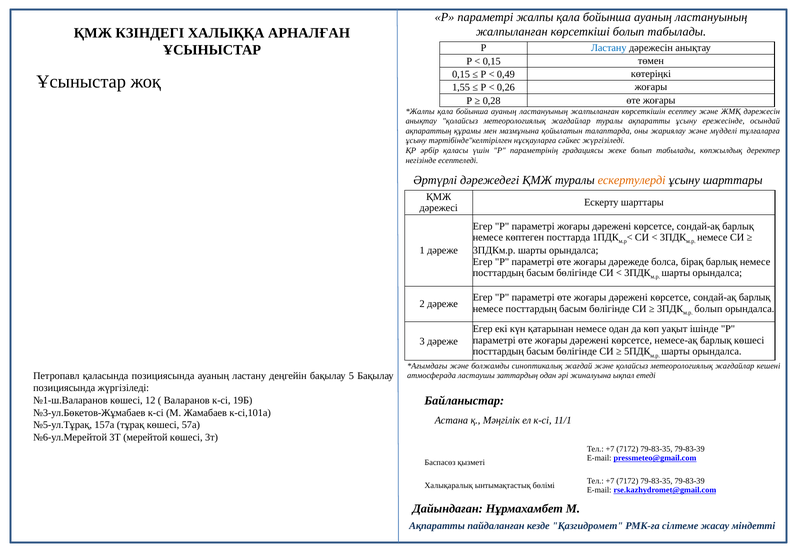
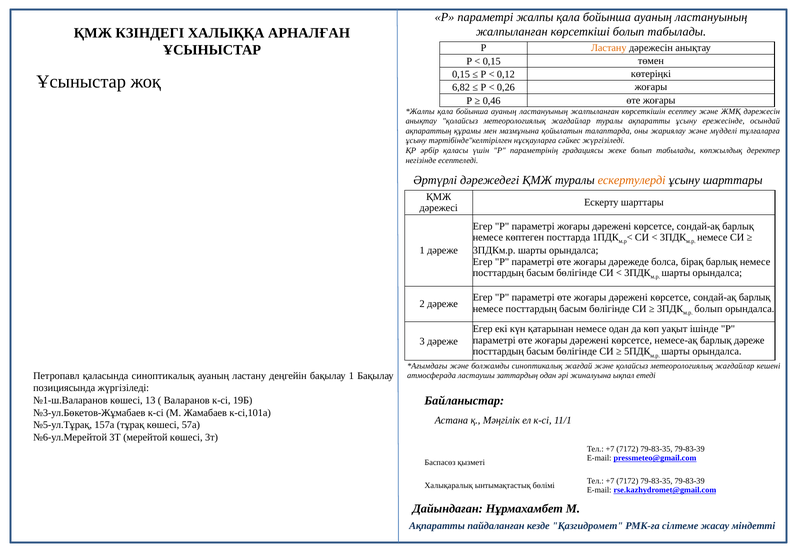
Ластану colour: blue -> orange (609, 48)
0,49: 0,49 -> 0,12 (506, 74)
1,55: 1,55 -> 6,82 (461, 87)
0,28: 0,28 -> 0,46 (492, 101)
барлық көшесі: көшесі -> дәреже (749, 340)
қаласында позициясында: позициясында -> синоптикалық (163, 376)
бақылау 5: 5 -> 1 (351, 376)
12: 12 -> 13 (150, 400)
